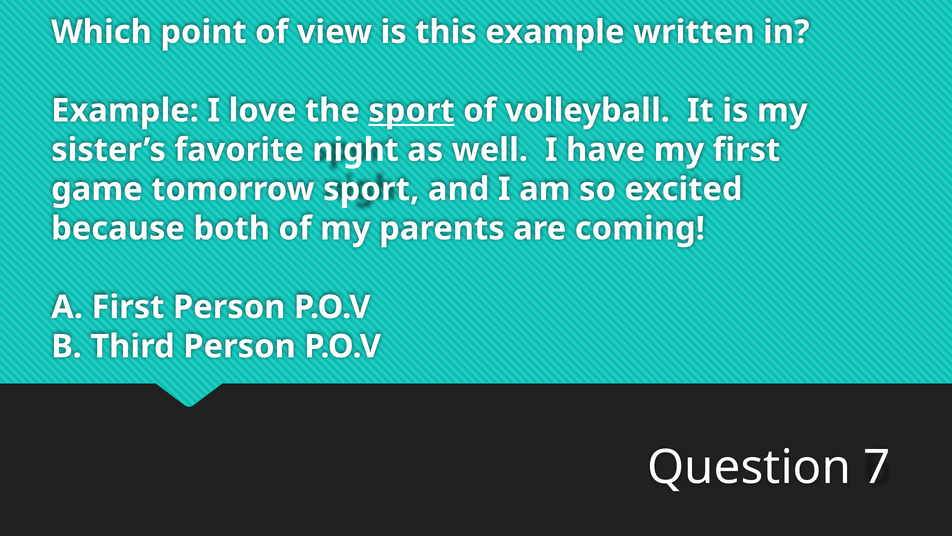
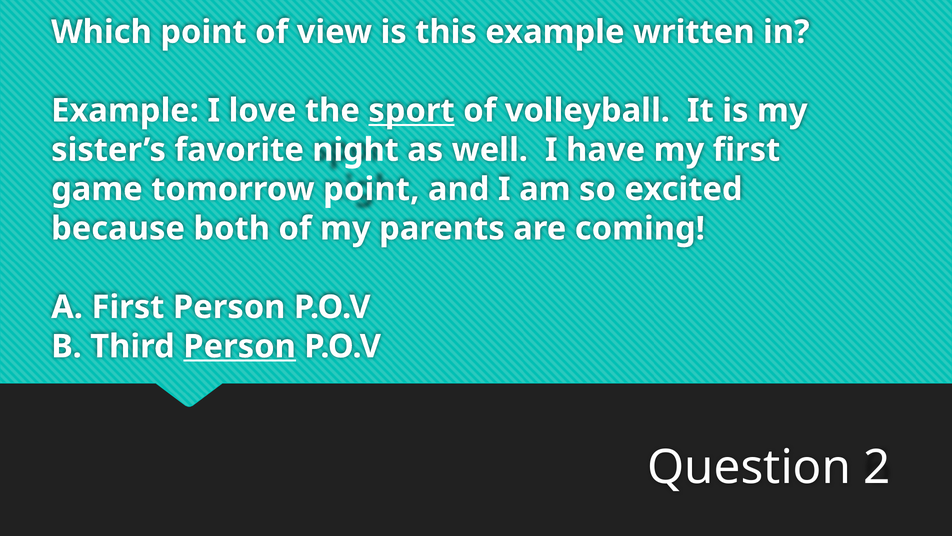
tomorrow sport: sport -> point (371, 189)
Person underline: none -> present (240, 346)
7: 7 -> 2 (877, 467)
